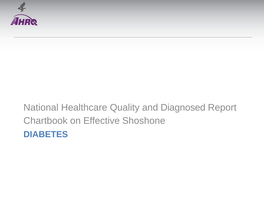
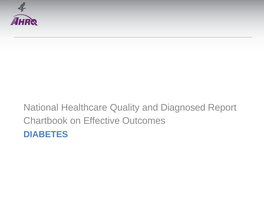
Shoshone: Shoshone -> Outcomes (144, 121)
